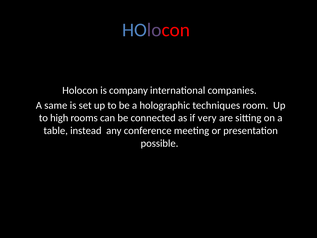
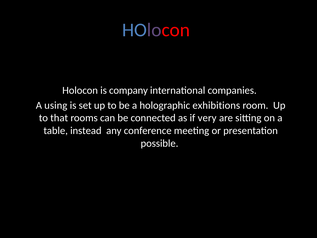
same: same -> using (56, 105)
techniques: techniques -> exhibitions (216, 105)
high: high -> that (59, 118)
